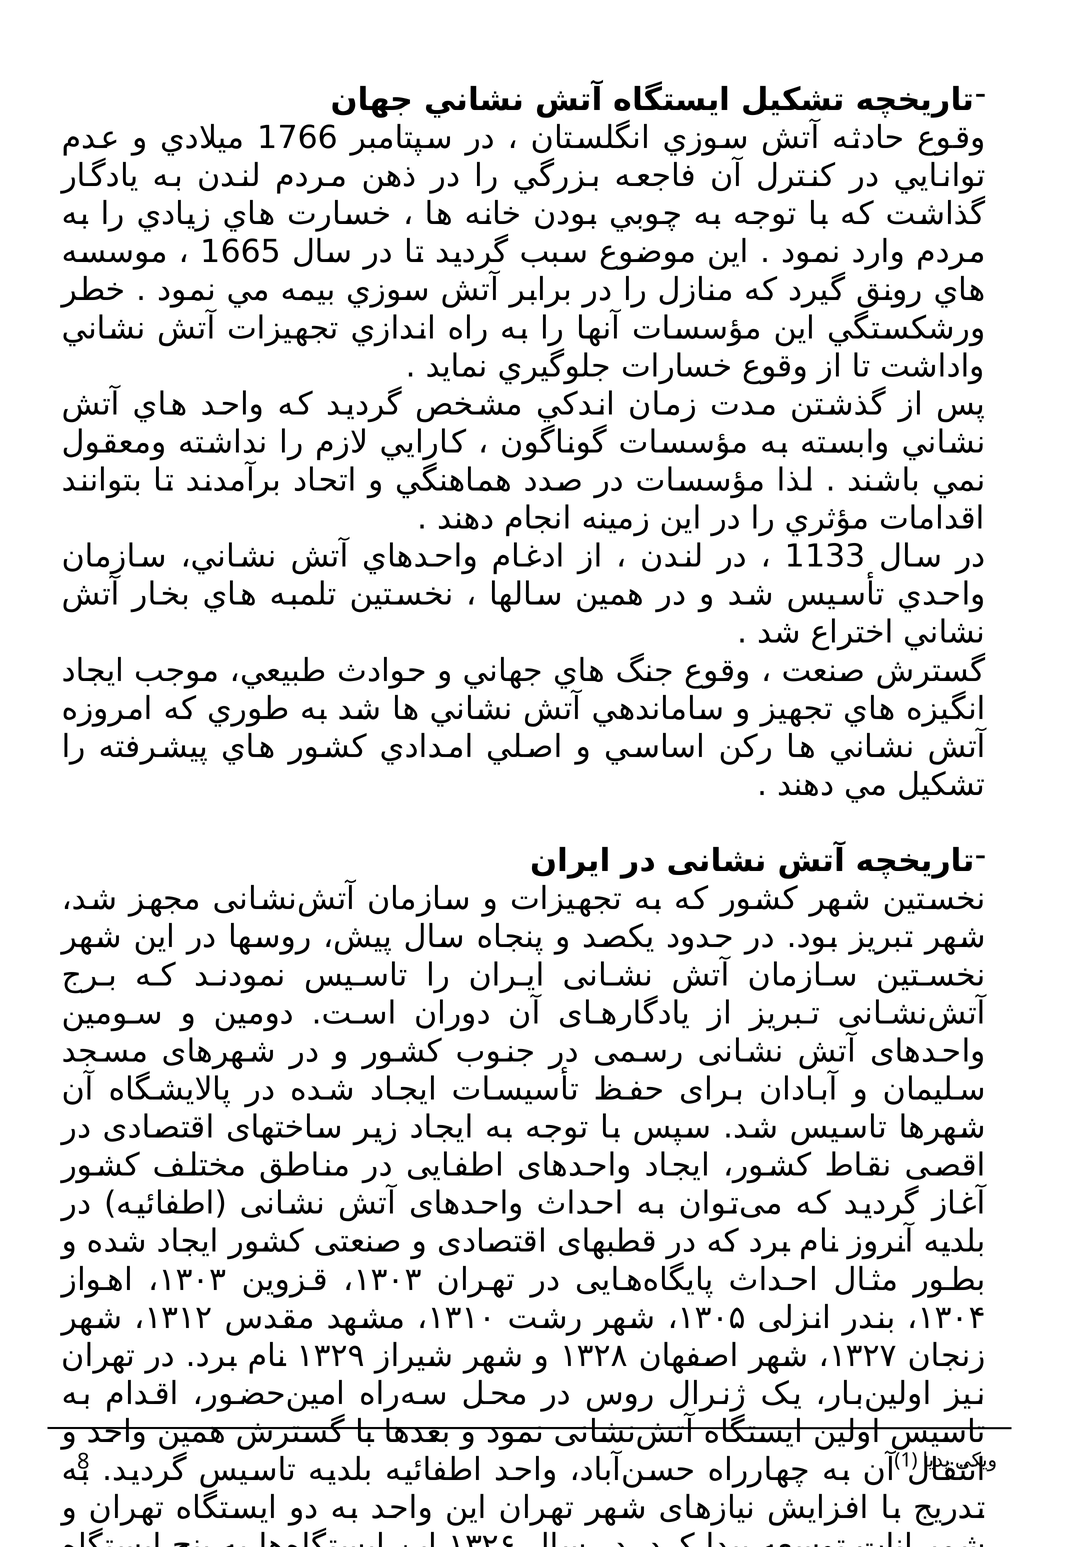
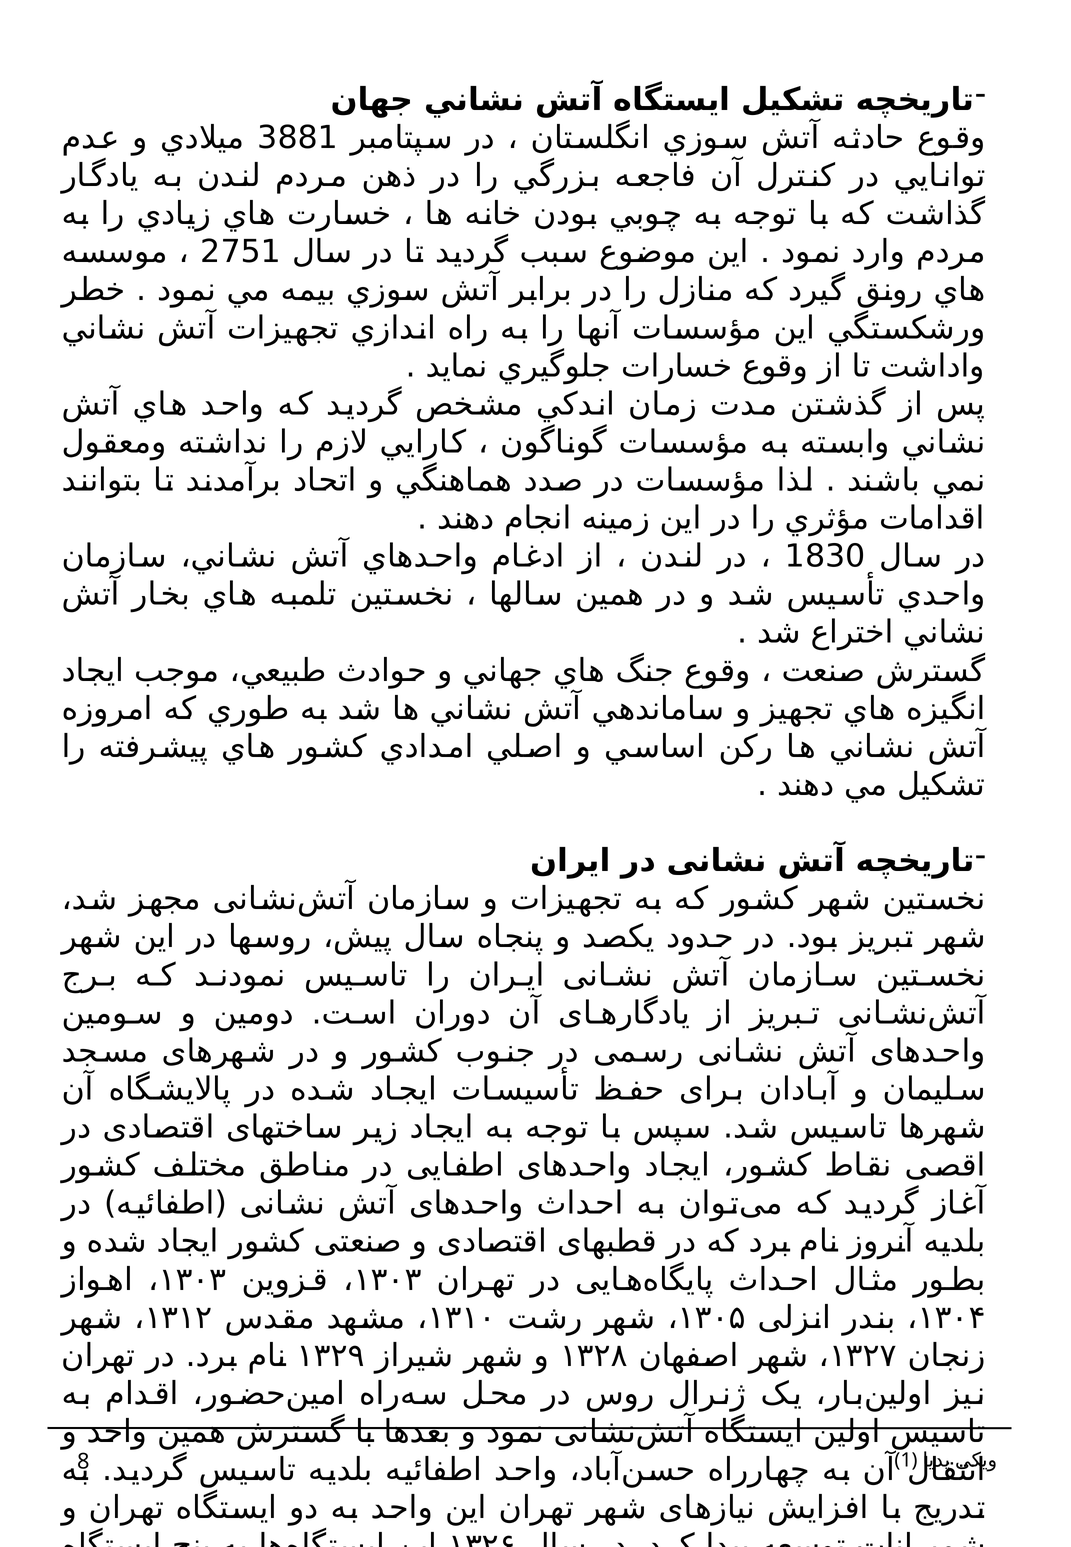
1766: 1766 -> 3881 (298, 138)
1665: 1665 -> 2751 (241, 252)
1133: 1133 -> 1830 (825, 556)
